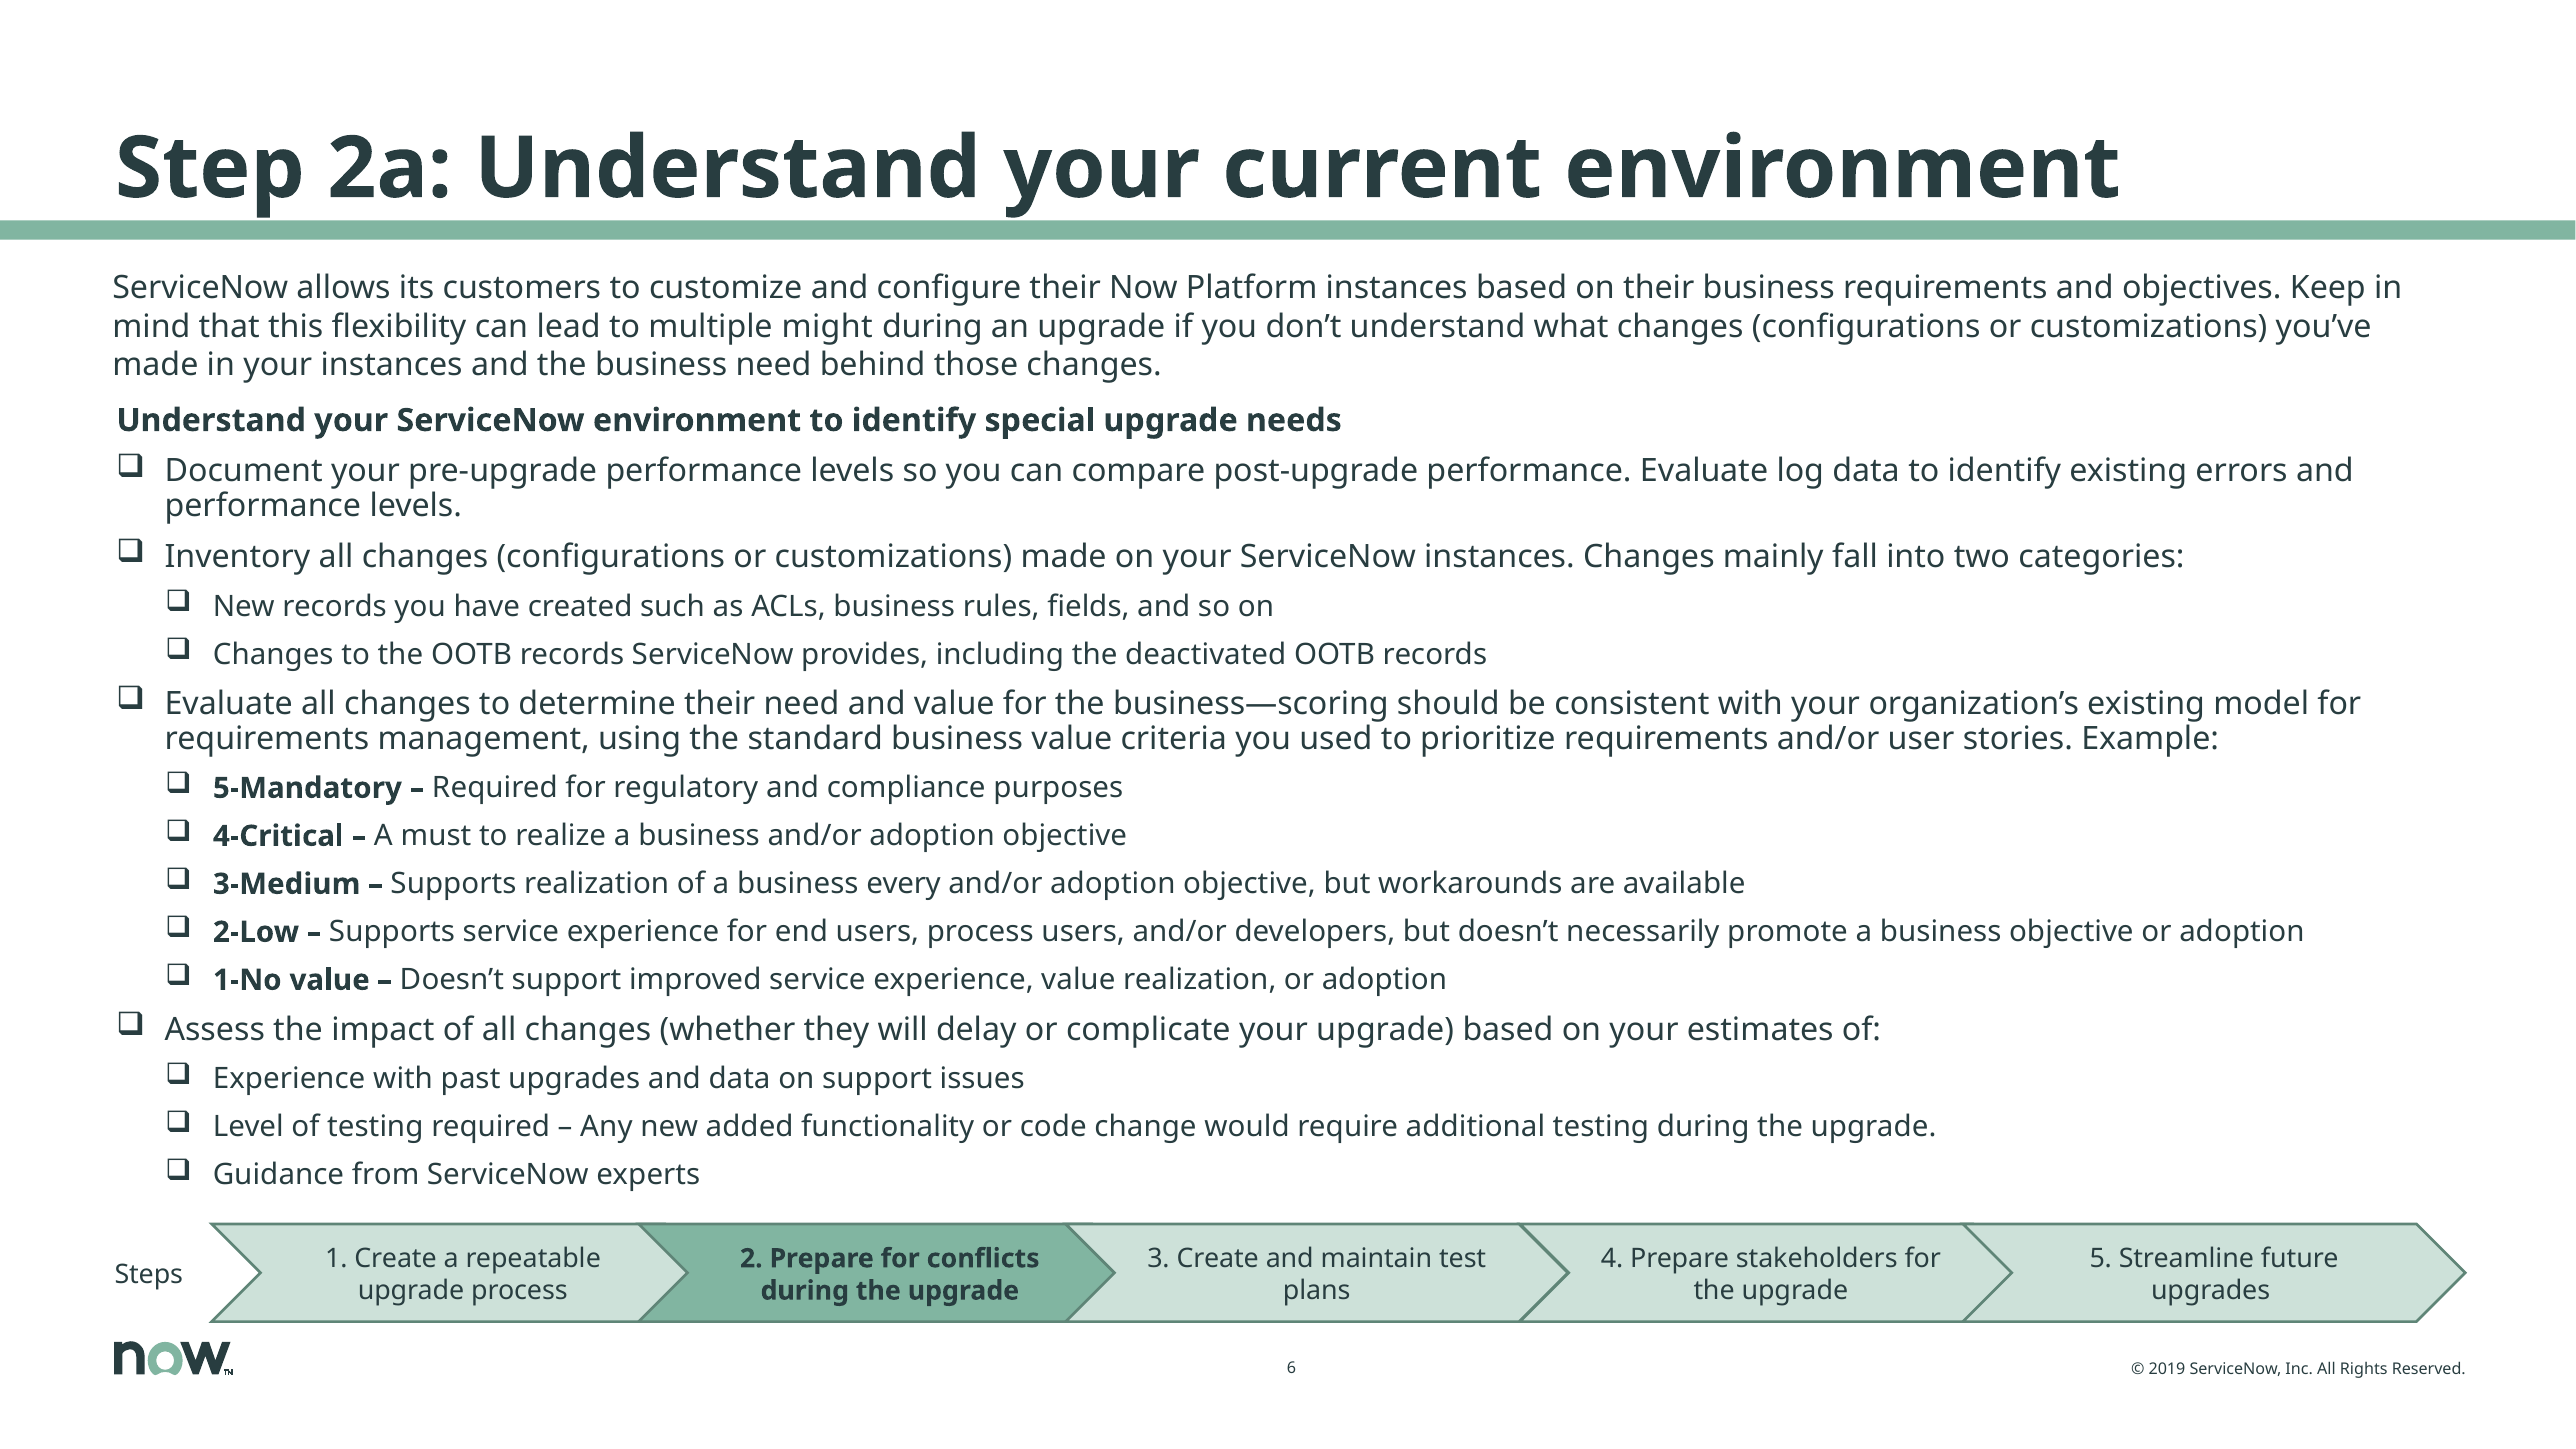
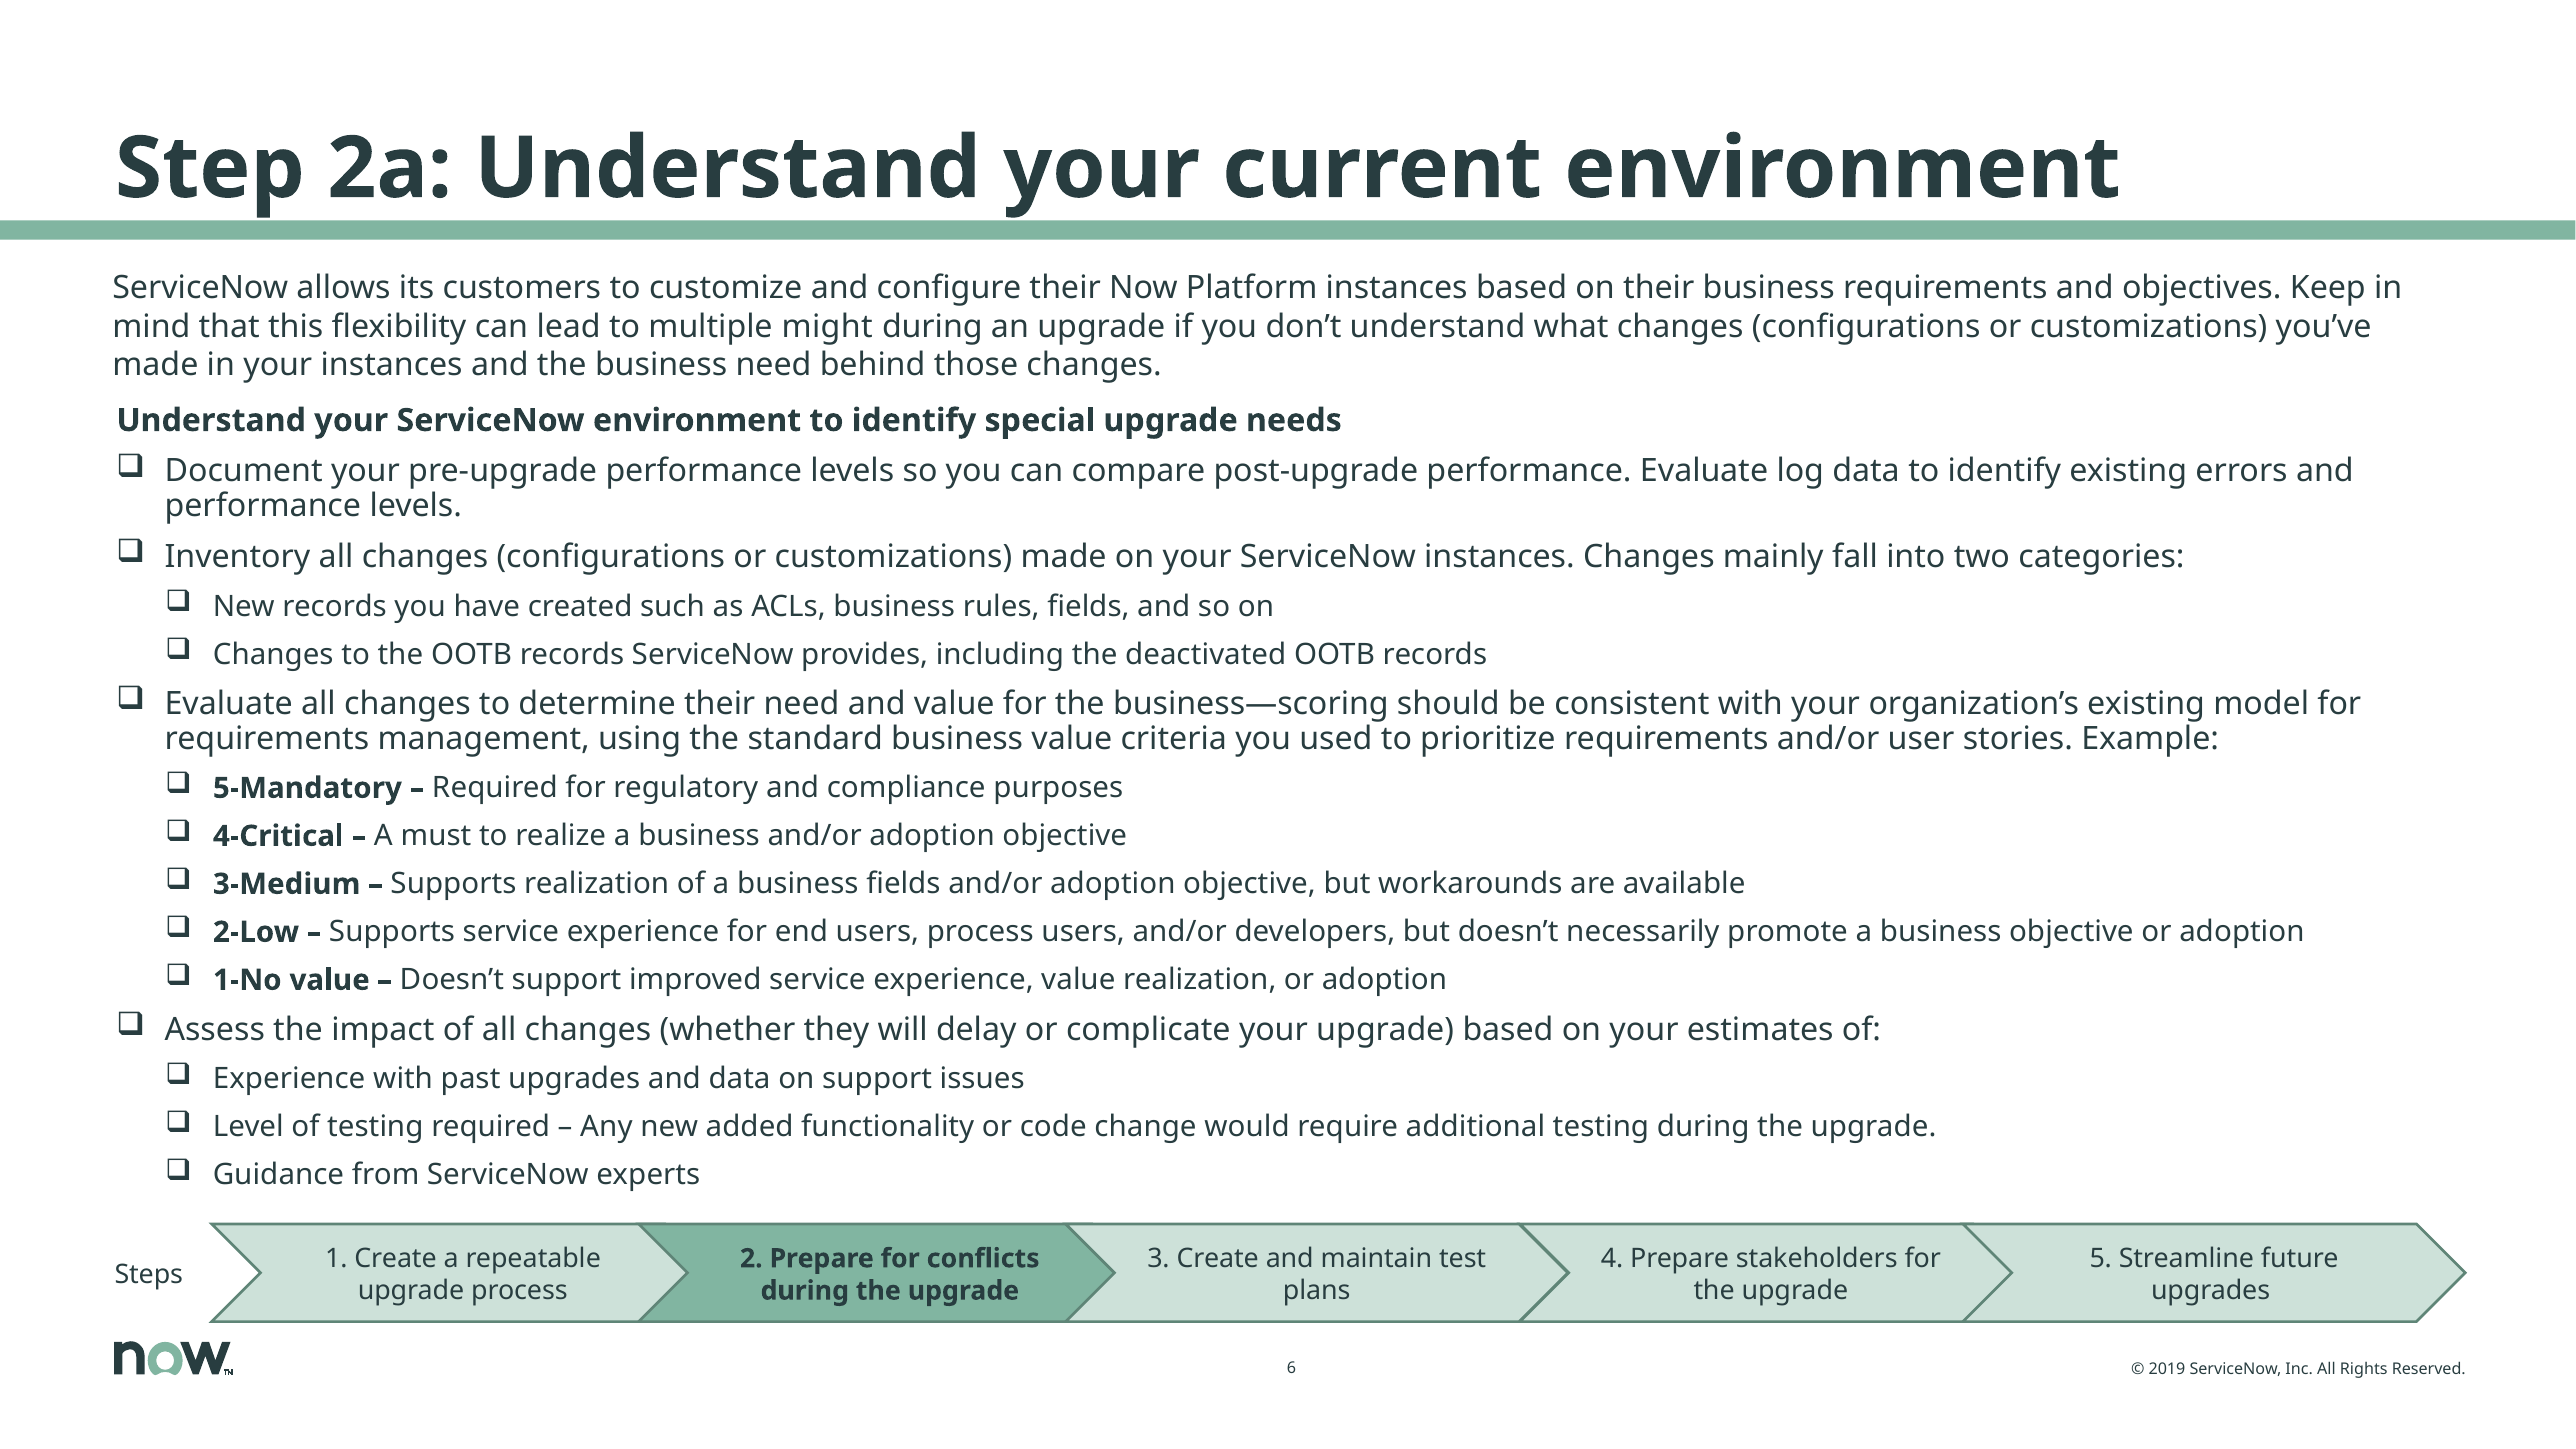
business every: every -> fields (903, 884)
